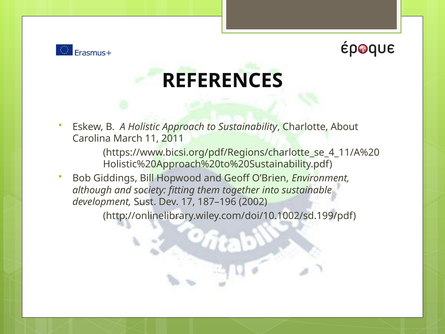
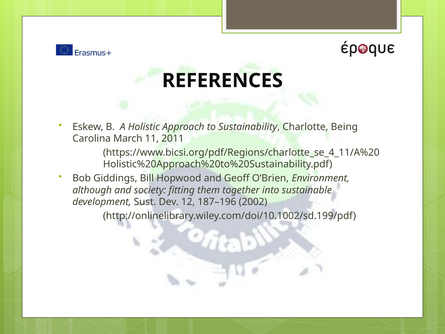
About: About -> Being (344, 127)
17: 17 -> 12 (188, 202)
